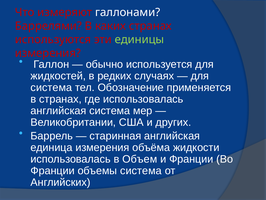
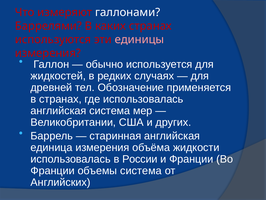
единицы colour: light green -> pink (139, 39)
система: система -> древней (51, 87)
Объем: Объем -> России (140, 159)
